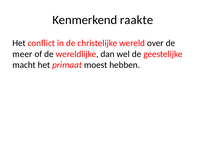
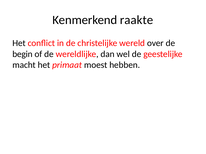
meer: meer -> begin (22, 54)
